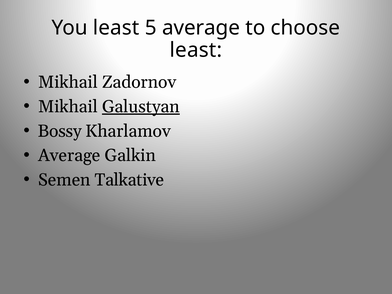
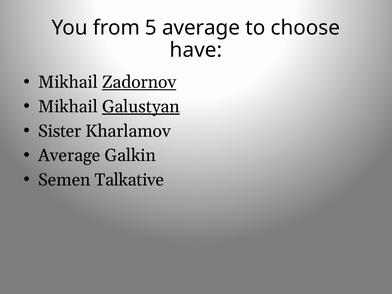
You least: least -> from (116, 28)
least: least -> have (196, 50)
Zadornov underline: none -> present (139, 82)
Bossy: Bossy -> Sister (60, 131)
